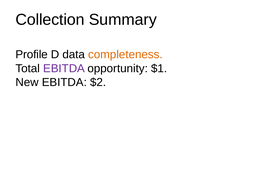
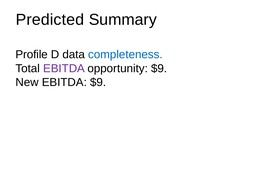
Collection: Collection -> Predicted (50, 20)
completeness colour: orange -> blue (125, 55)
opportunity $1: $1 -> $9 (159, 68)
EBITDA $2: $2 -> $9 (98, 82)
